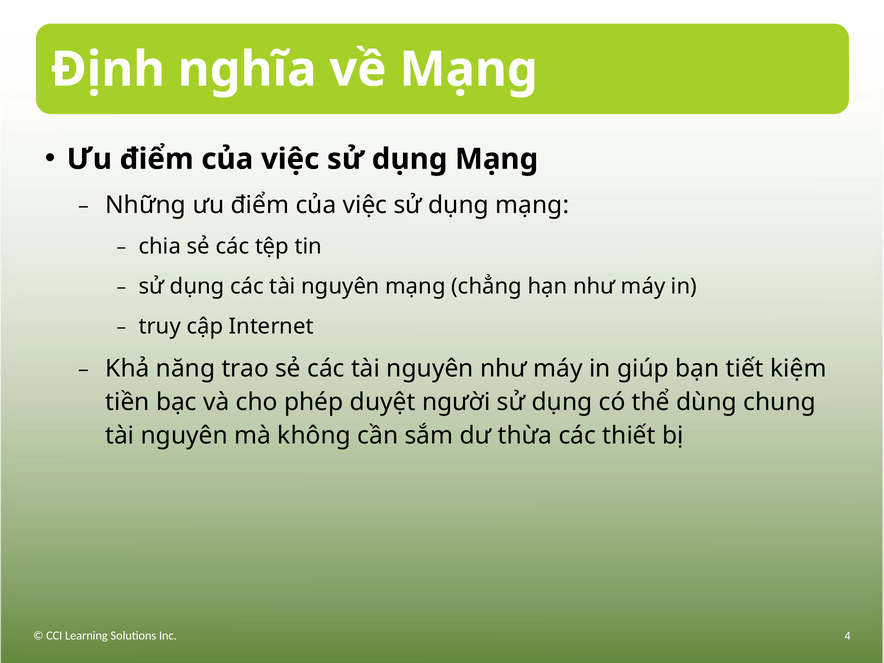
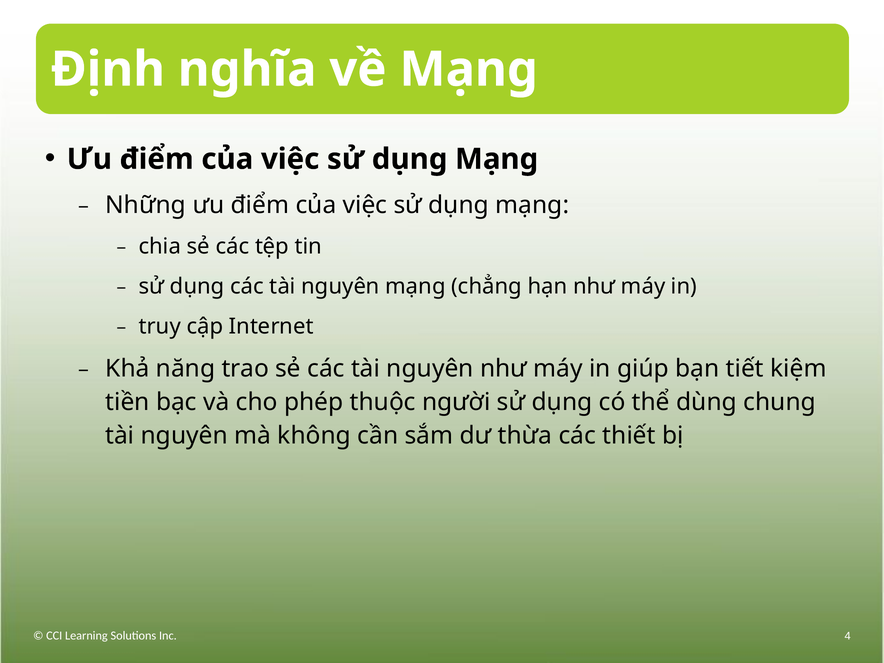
duyệt: duyệt -> thuộc (383, 402)
